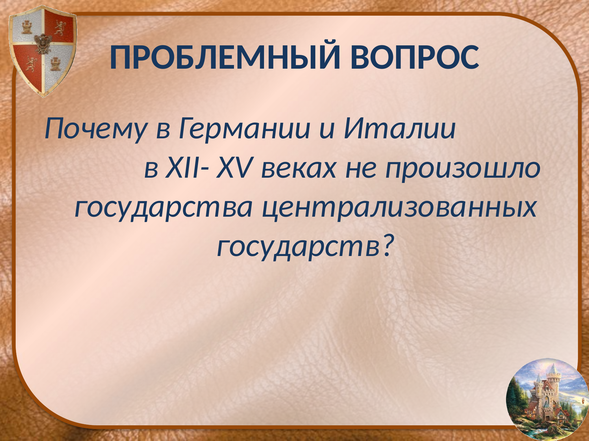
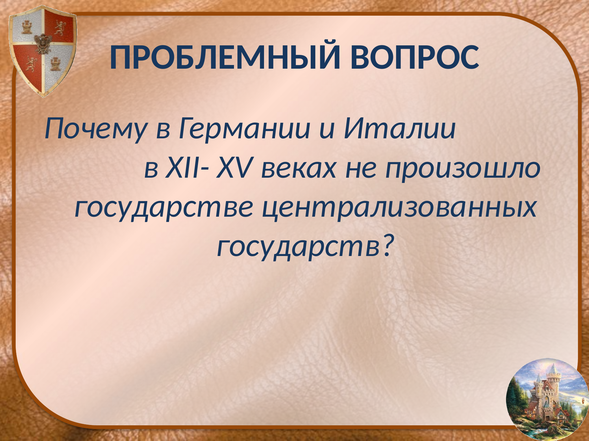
государства: государства -> государстве (164, 206)
